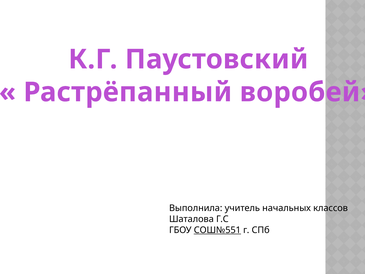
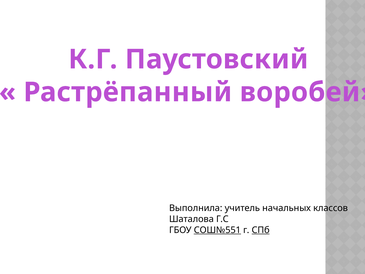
СПб underline: none -> present (261, 230)
